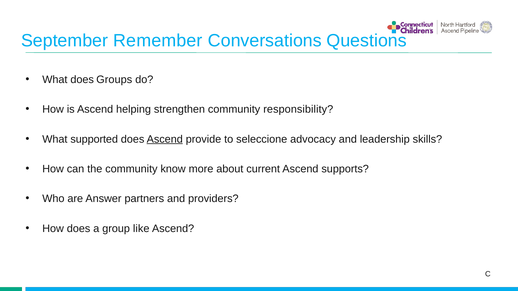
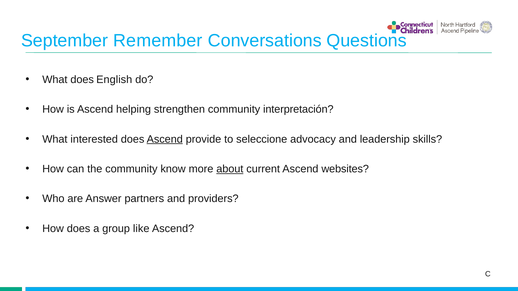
Groups: Groups -> English (114, 80)
responsibility: responsibility -> interpretación (298, 109)
supported: supported -> interested (94, 139)
about underline: none -> present (230, 169)
supports: supports -> websites (345, 169)
